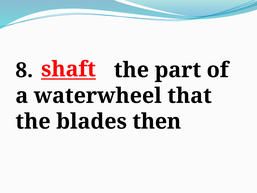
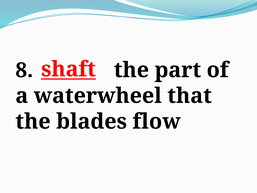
then: then -> flow (157, 121)
